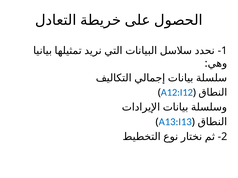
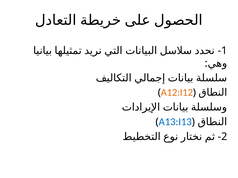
A12:I12 colour: blue -> orange (177, 93)
